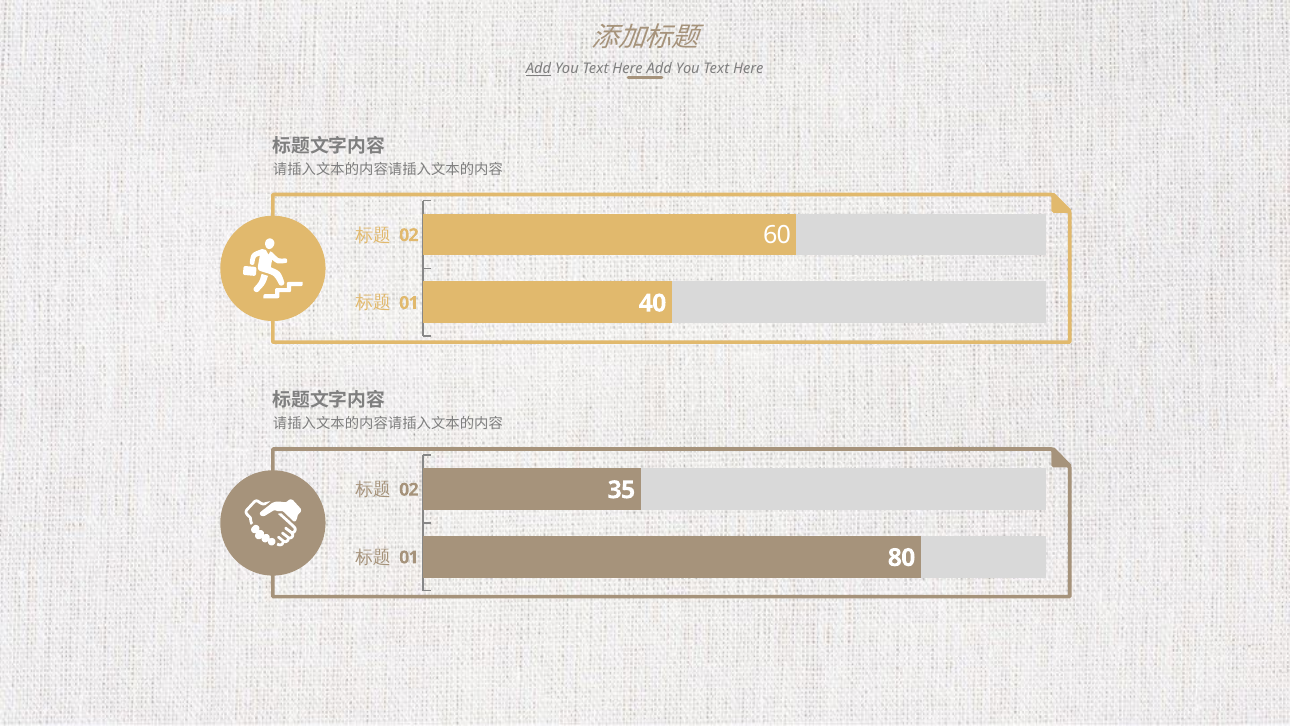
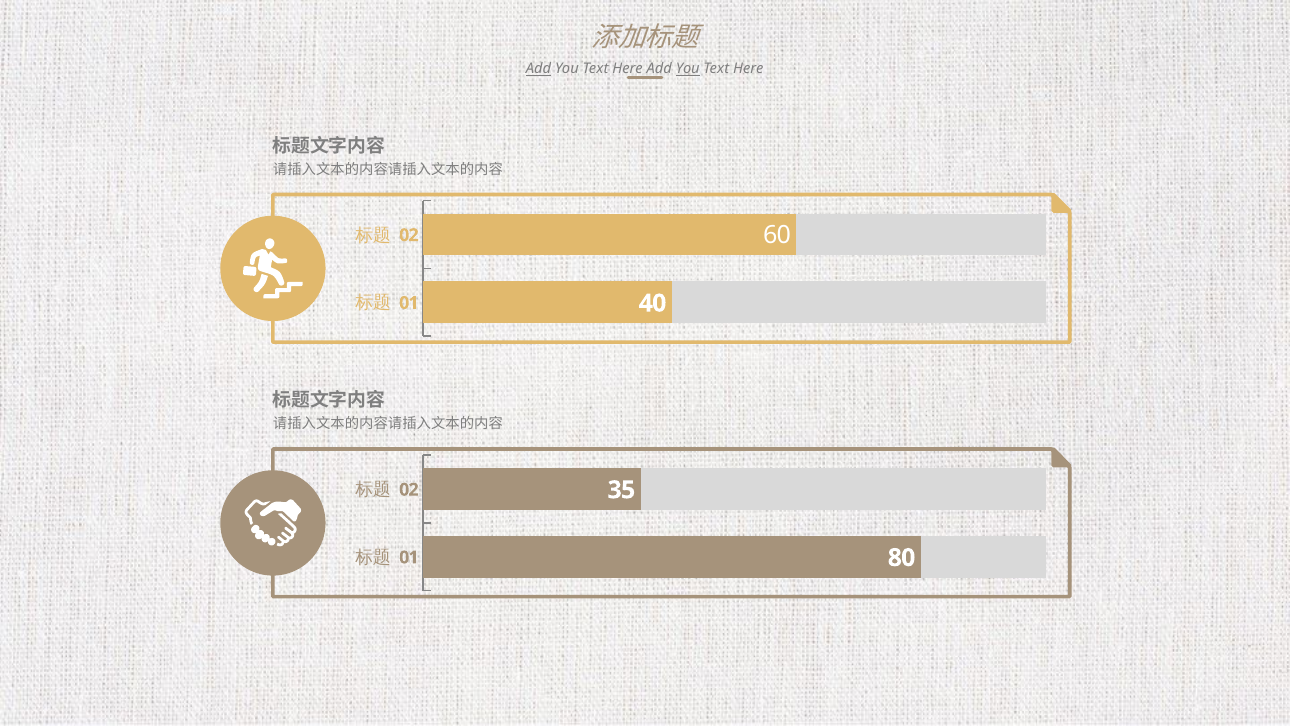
You underline: none -> present (688, 69)
